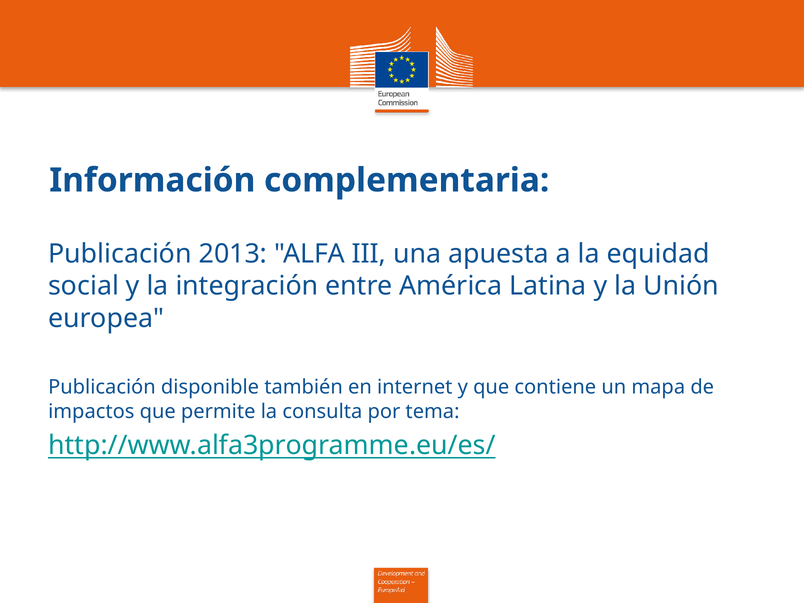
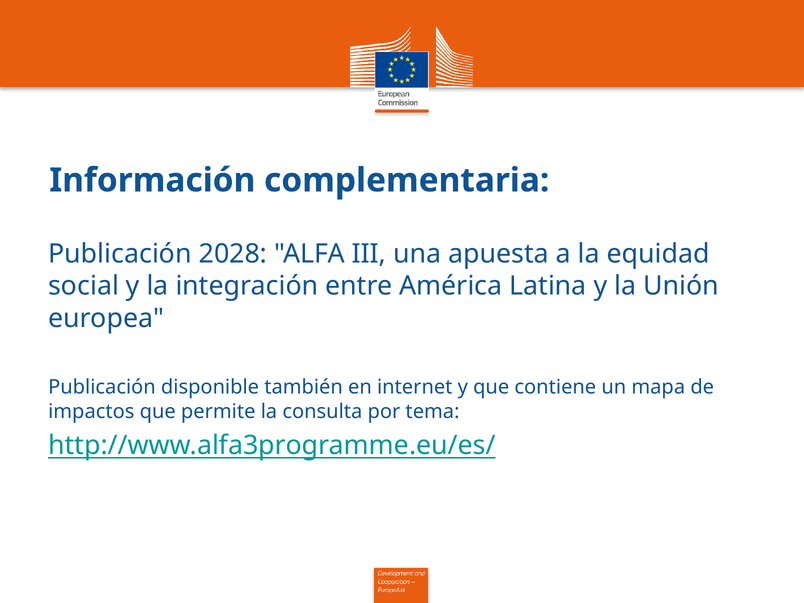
2013: 2013 -> 2028 (233, 254)
